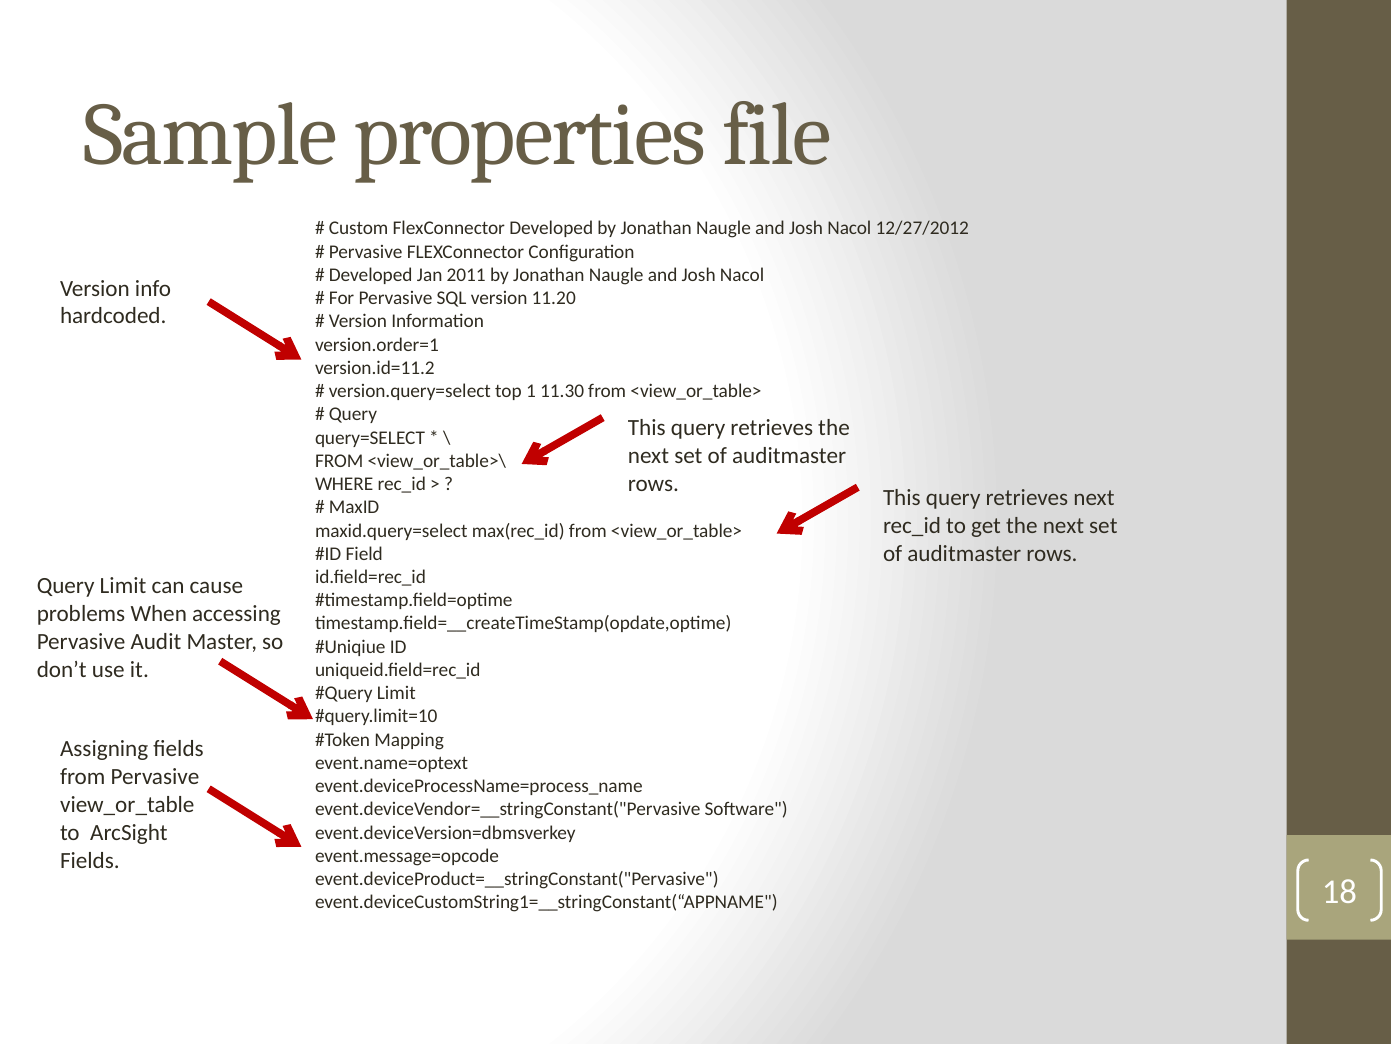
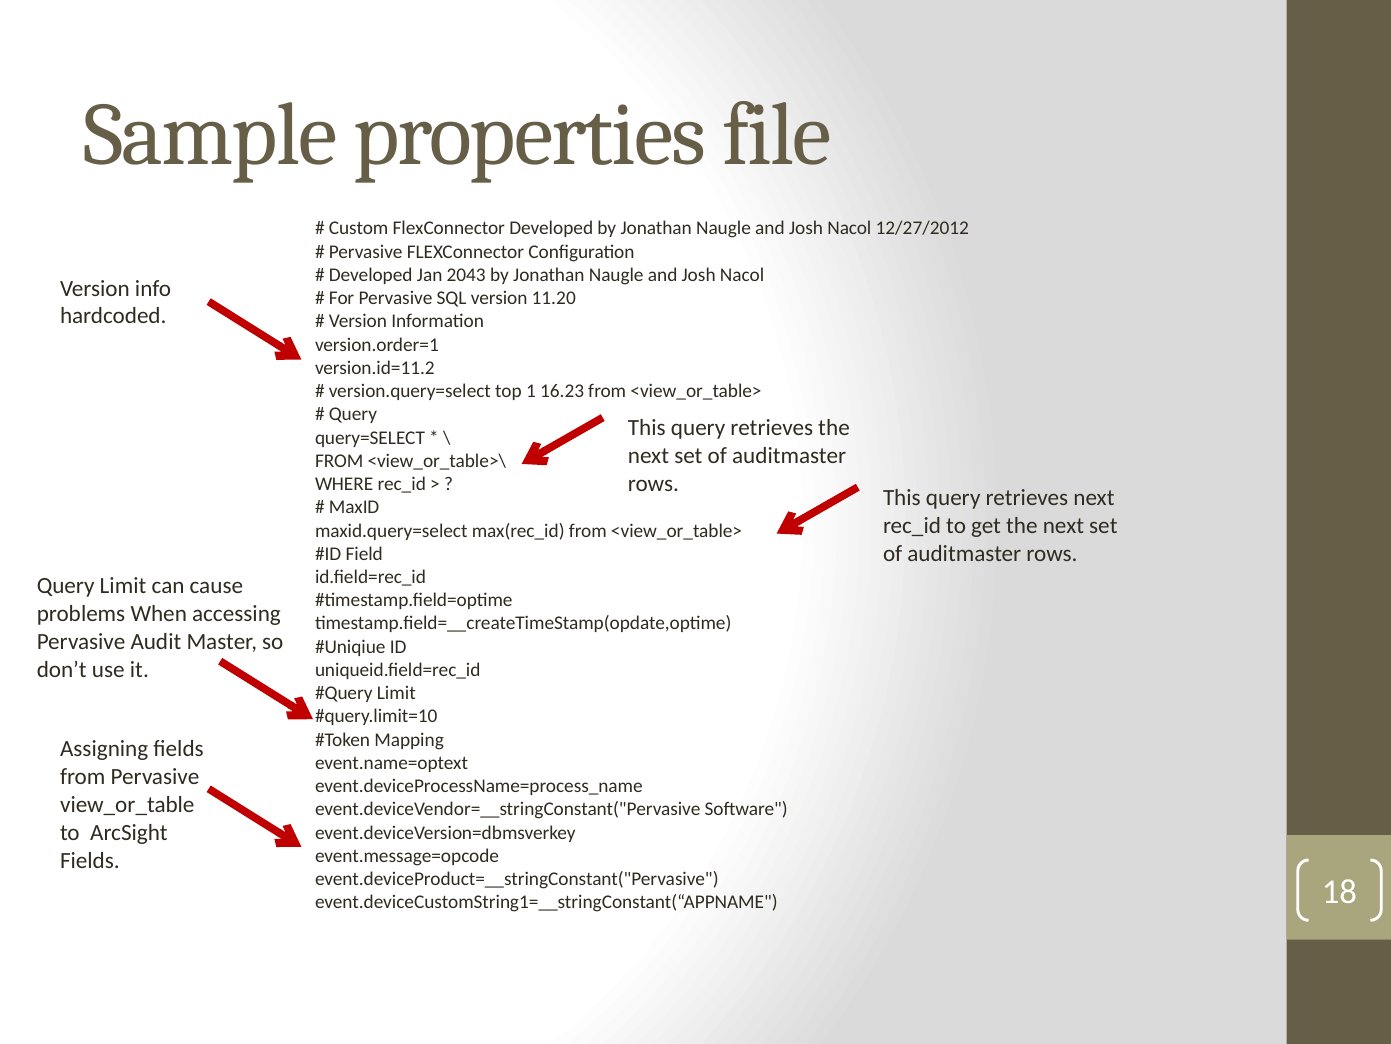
2011: 2011 -> 2043 (466, 275)
11.30: 11.30 -> 16.23 (562, 391)
